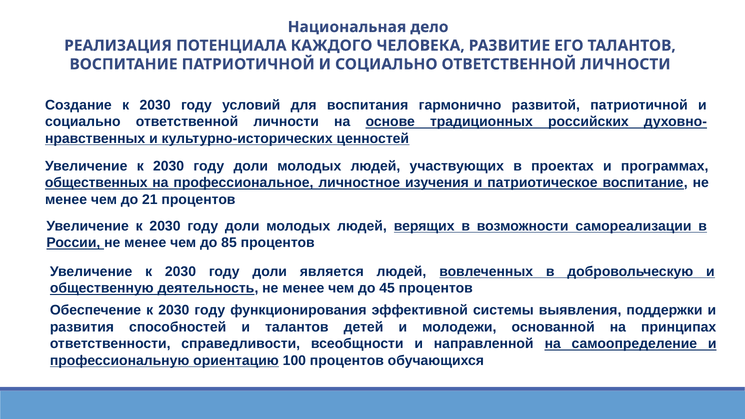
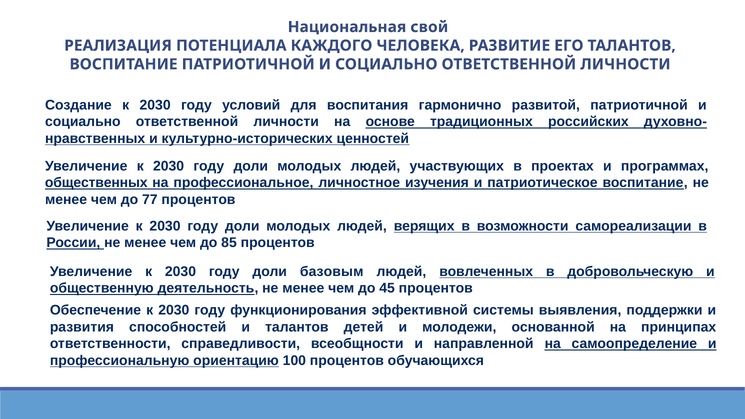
дело: дело -> свой (429, 27)
21: 21 -> 77 (150, 200)
является: является -> базовым (332, 272)
